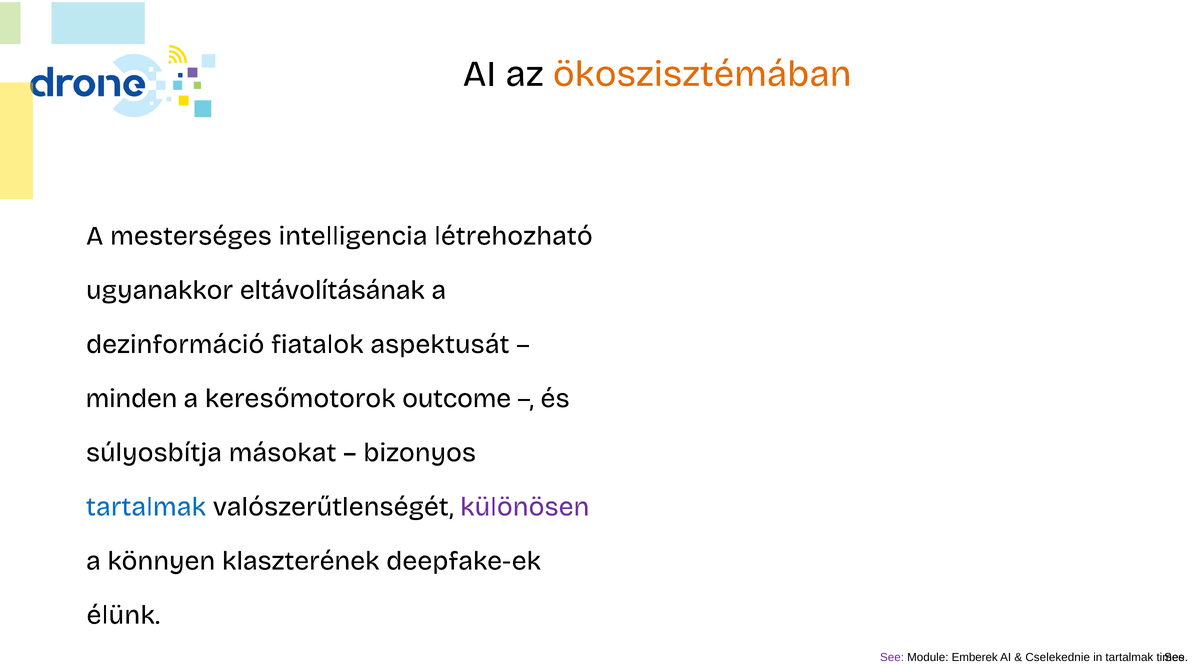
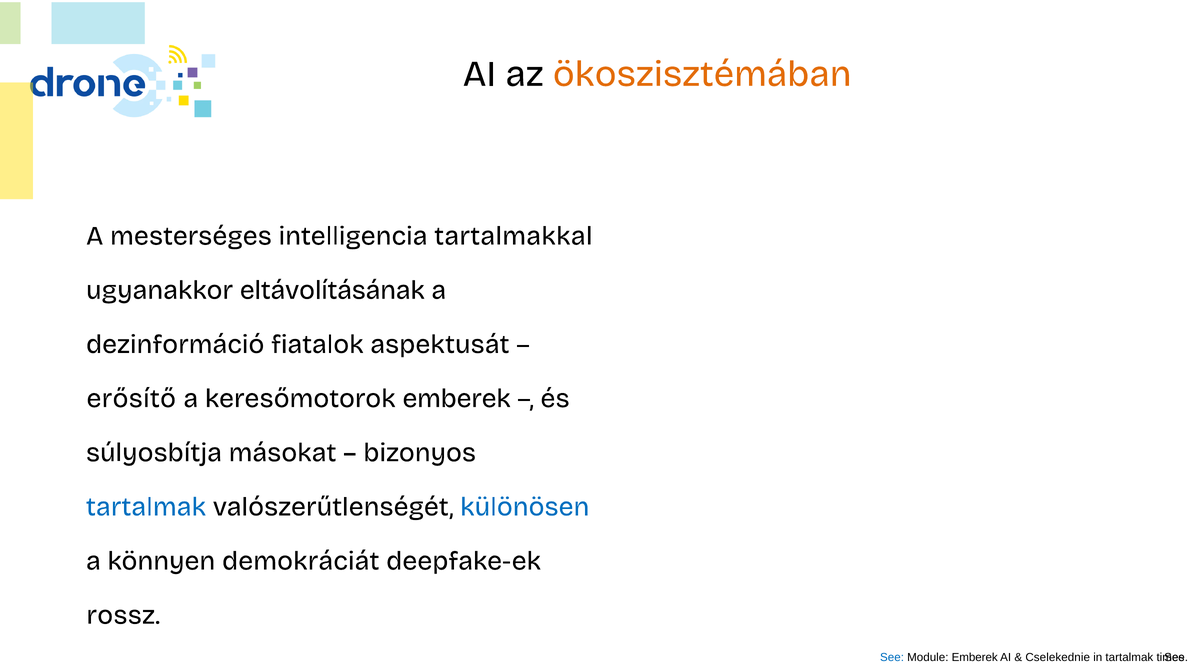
létrehozható: létrehozható -> tartalmakkal (513, 236)
minden: minden -> erősítő (131, 398)
keresőmotorok outcome: outcome -> emberek (457, 398)
különösen colour: purple -> blue (525, 506)
klaszterének: klaszterének -> demokráciát (301, 560)
élünk: élünk -> rossz (123, 615)
See colour: purple -> blue (892, 657)
